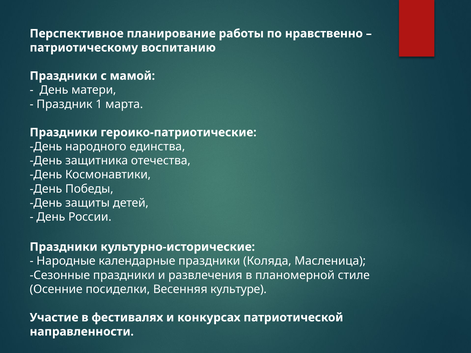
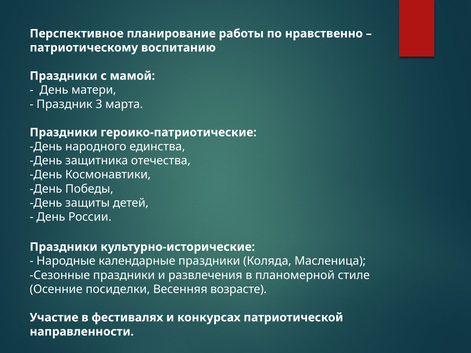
1: 1 -> 3 (99, 104)
культуре: культуре -> возрасте (239, 289)
